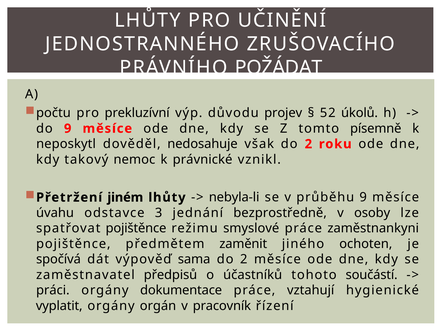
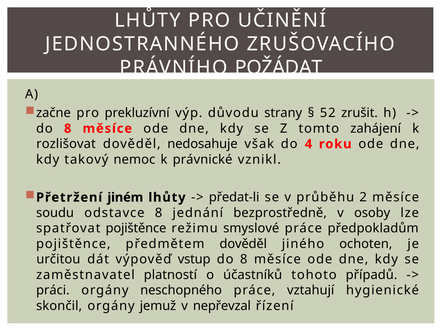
počtu: počtu -> začne (53, 113)
projev: projev -> strany (283, 113)
úkolů: úkolů -> zrušit (360, 113)
9: 9 -> 8 (68, 128)
písemně: písemně -> zahájení (376, 128)
neposkytl: neposkytl -> rozlišovat (66, 144)
však do 2: 2 -> 4 (308, 144)
nebyla-li: nebyla-li -> předat-li (234, 197)
průběhu 9: 9 -> 2 (363, 197)
úvahu: úvahu -> soudu (55, 213)
odstavce 3: 3 -> 8 (159, 213)
zaměstnankyni: zaměstnankyni -> předpokladům (373, 228)
předmětem zaměnit: zaměnit -> dověděl (243, 244)
spočívá: spočívá -> určitou (58, 259)
sama: sama -> vstup (194, 259)
2: 2 -> 8 (244, 259)
předpisů: předpisů -> platností (170, 274)
součástí: součástí -> případů (372, 274)
dokumentace: dokumentace -> neschopného (181, 290)
vyplatit: vyplatit -> skončil (59, 305)
orgán: orgán -> jemuž (158, 305)
pracovník: pracovník -> nepřevzal (222, 305)
